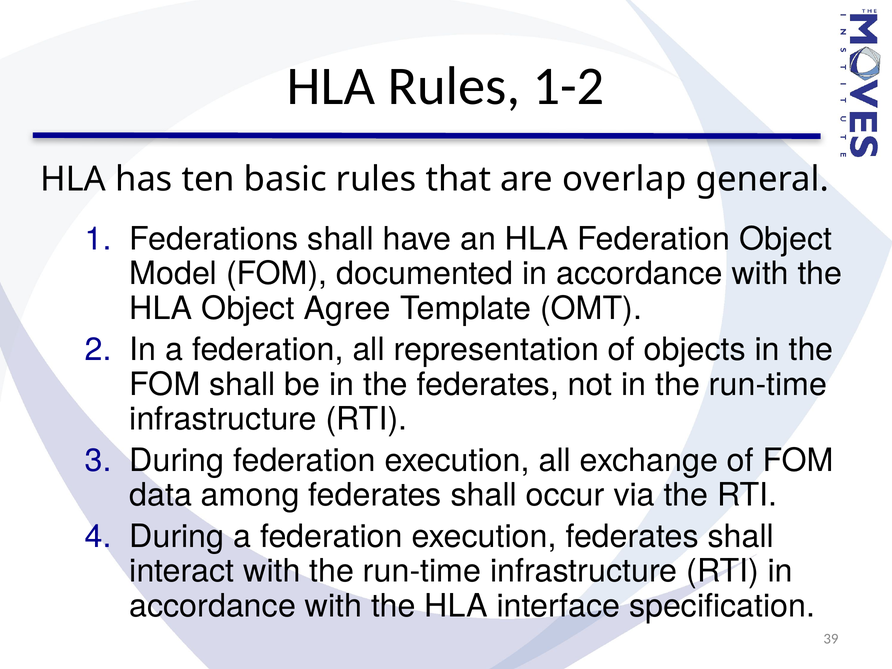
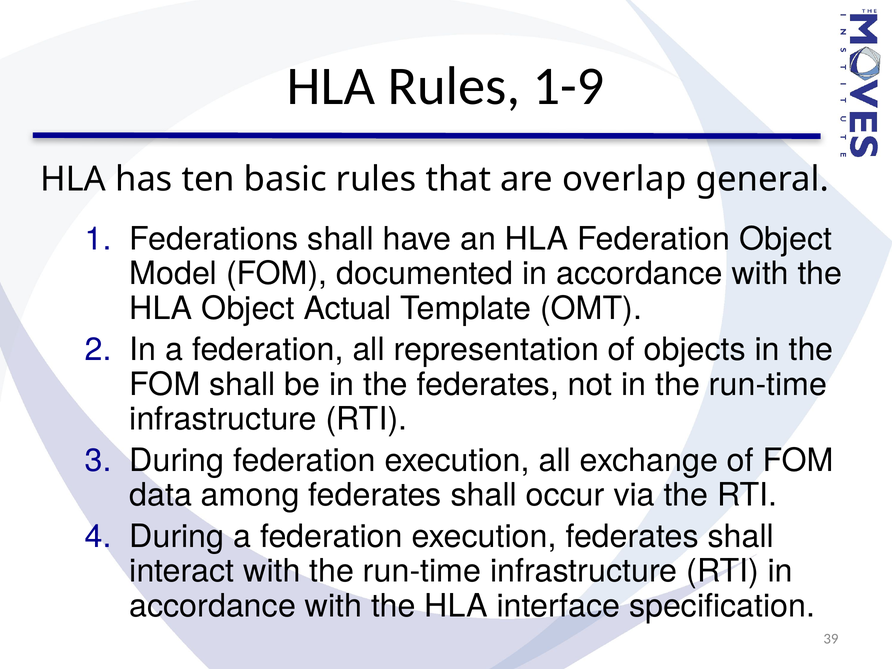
1-2: 1-2 -> 1-9 (569, 86)
Agree: Agree -> Actual (348, 309)
